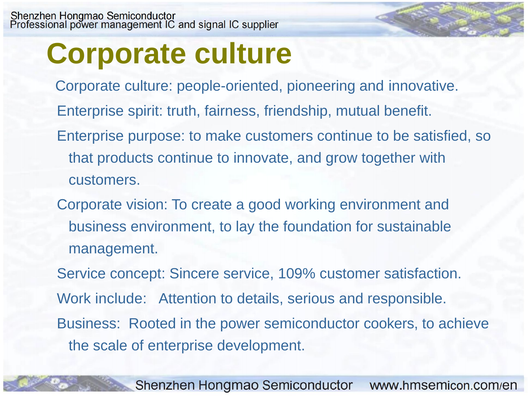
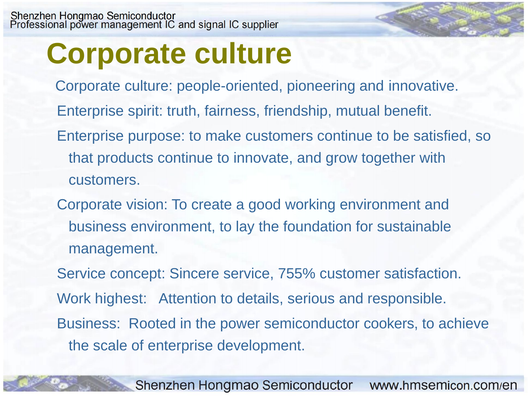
109%: 109% -> 755% (297, 274)
include: include -> highest (121, 299)
